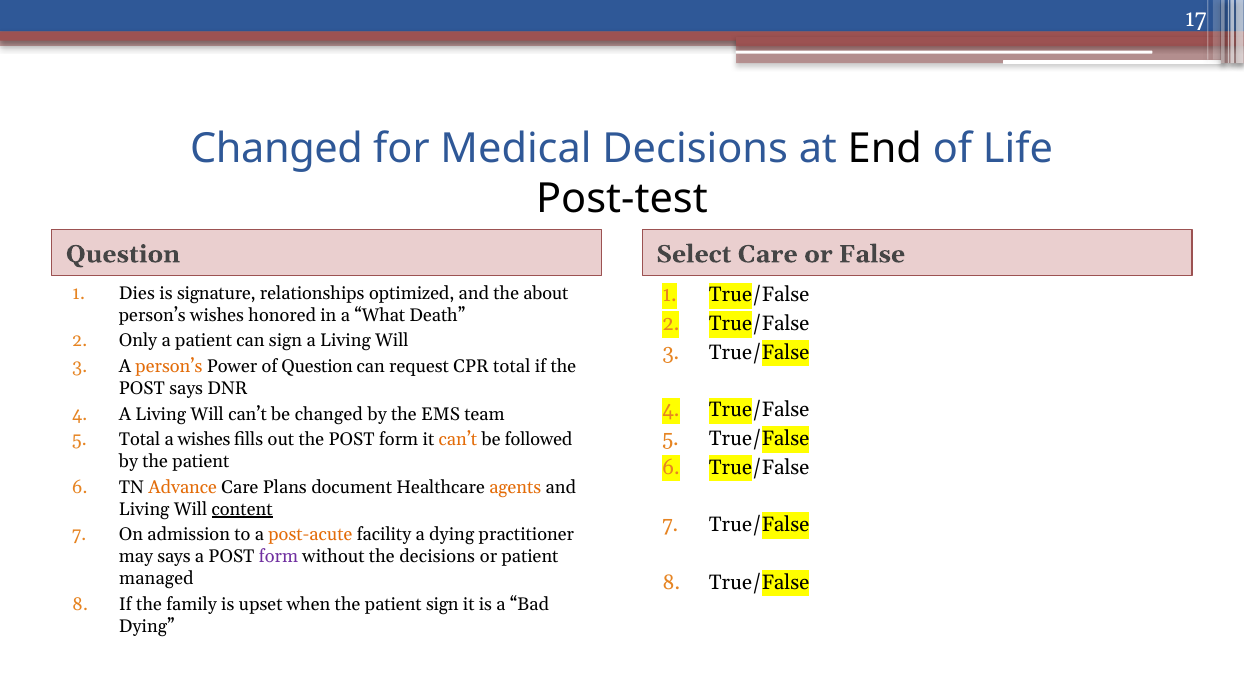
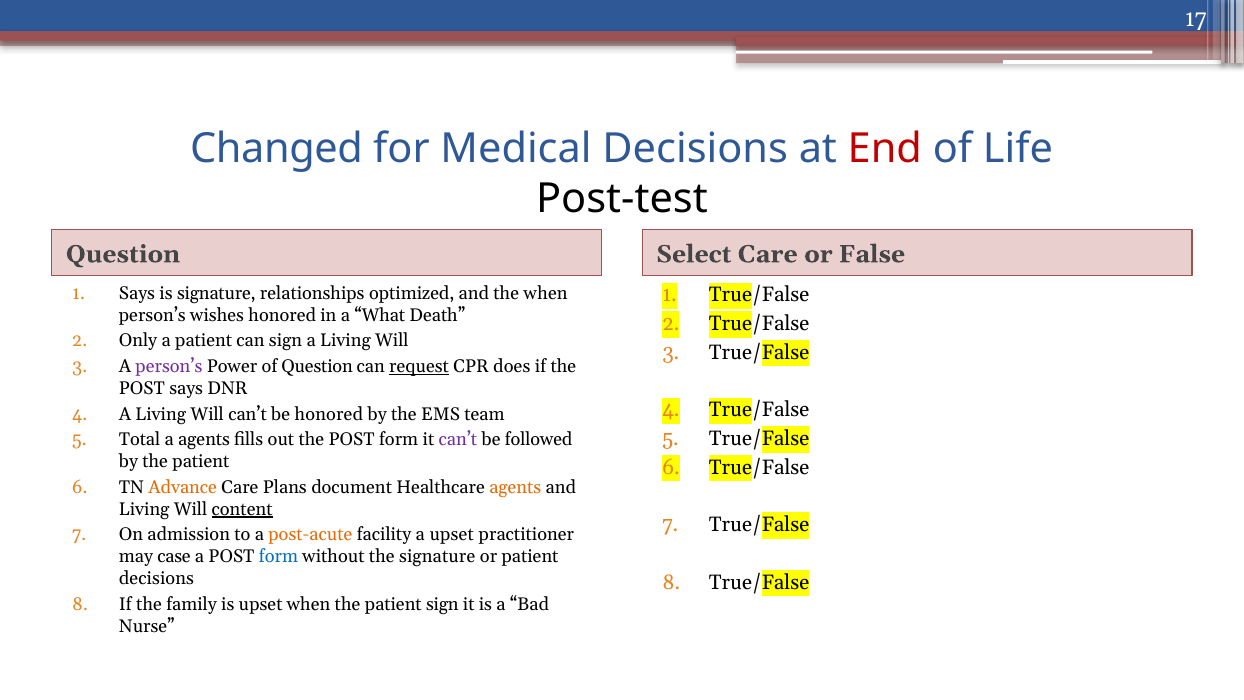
End colour: black -> red (885, 149)
Dies: Dies -> Says (137, 293)
the about: about -> when (546, 293)
person’s colour: orange -> purple (169, 366)
request underline: none -> present (419, 366)
CPR total: total -> does (512, 366)
be changed: changed -> honored (329, 414)
a wishes: wishes -> agents (204, 440)
can’t colour: orange -> purple (458, 440)
a dying: dying -> upset (452, 535)
may says: says -> case (174, 557)
form colour: purple -> blue (278, 557)
the decisions: decisions -> signature (437, 557)
managed: managed -> decisions (156, 578)
Dying: Dying -> Nurse (147, 626)
